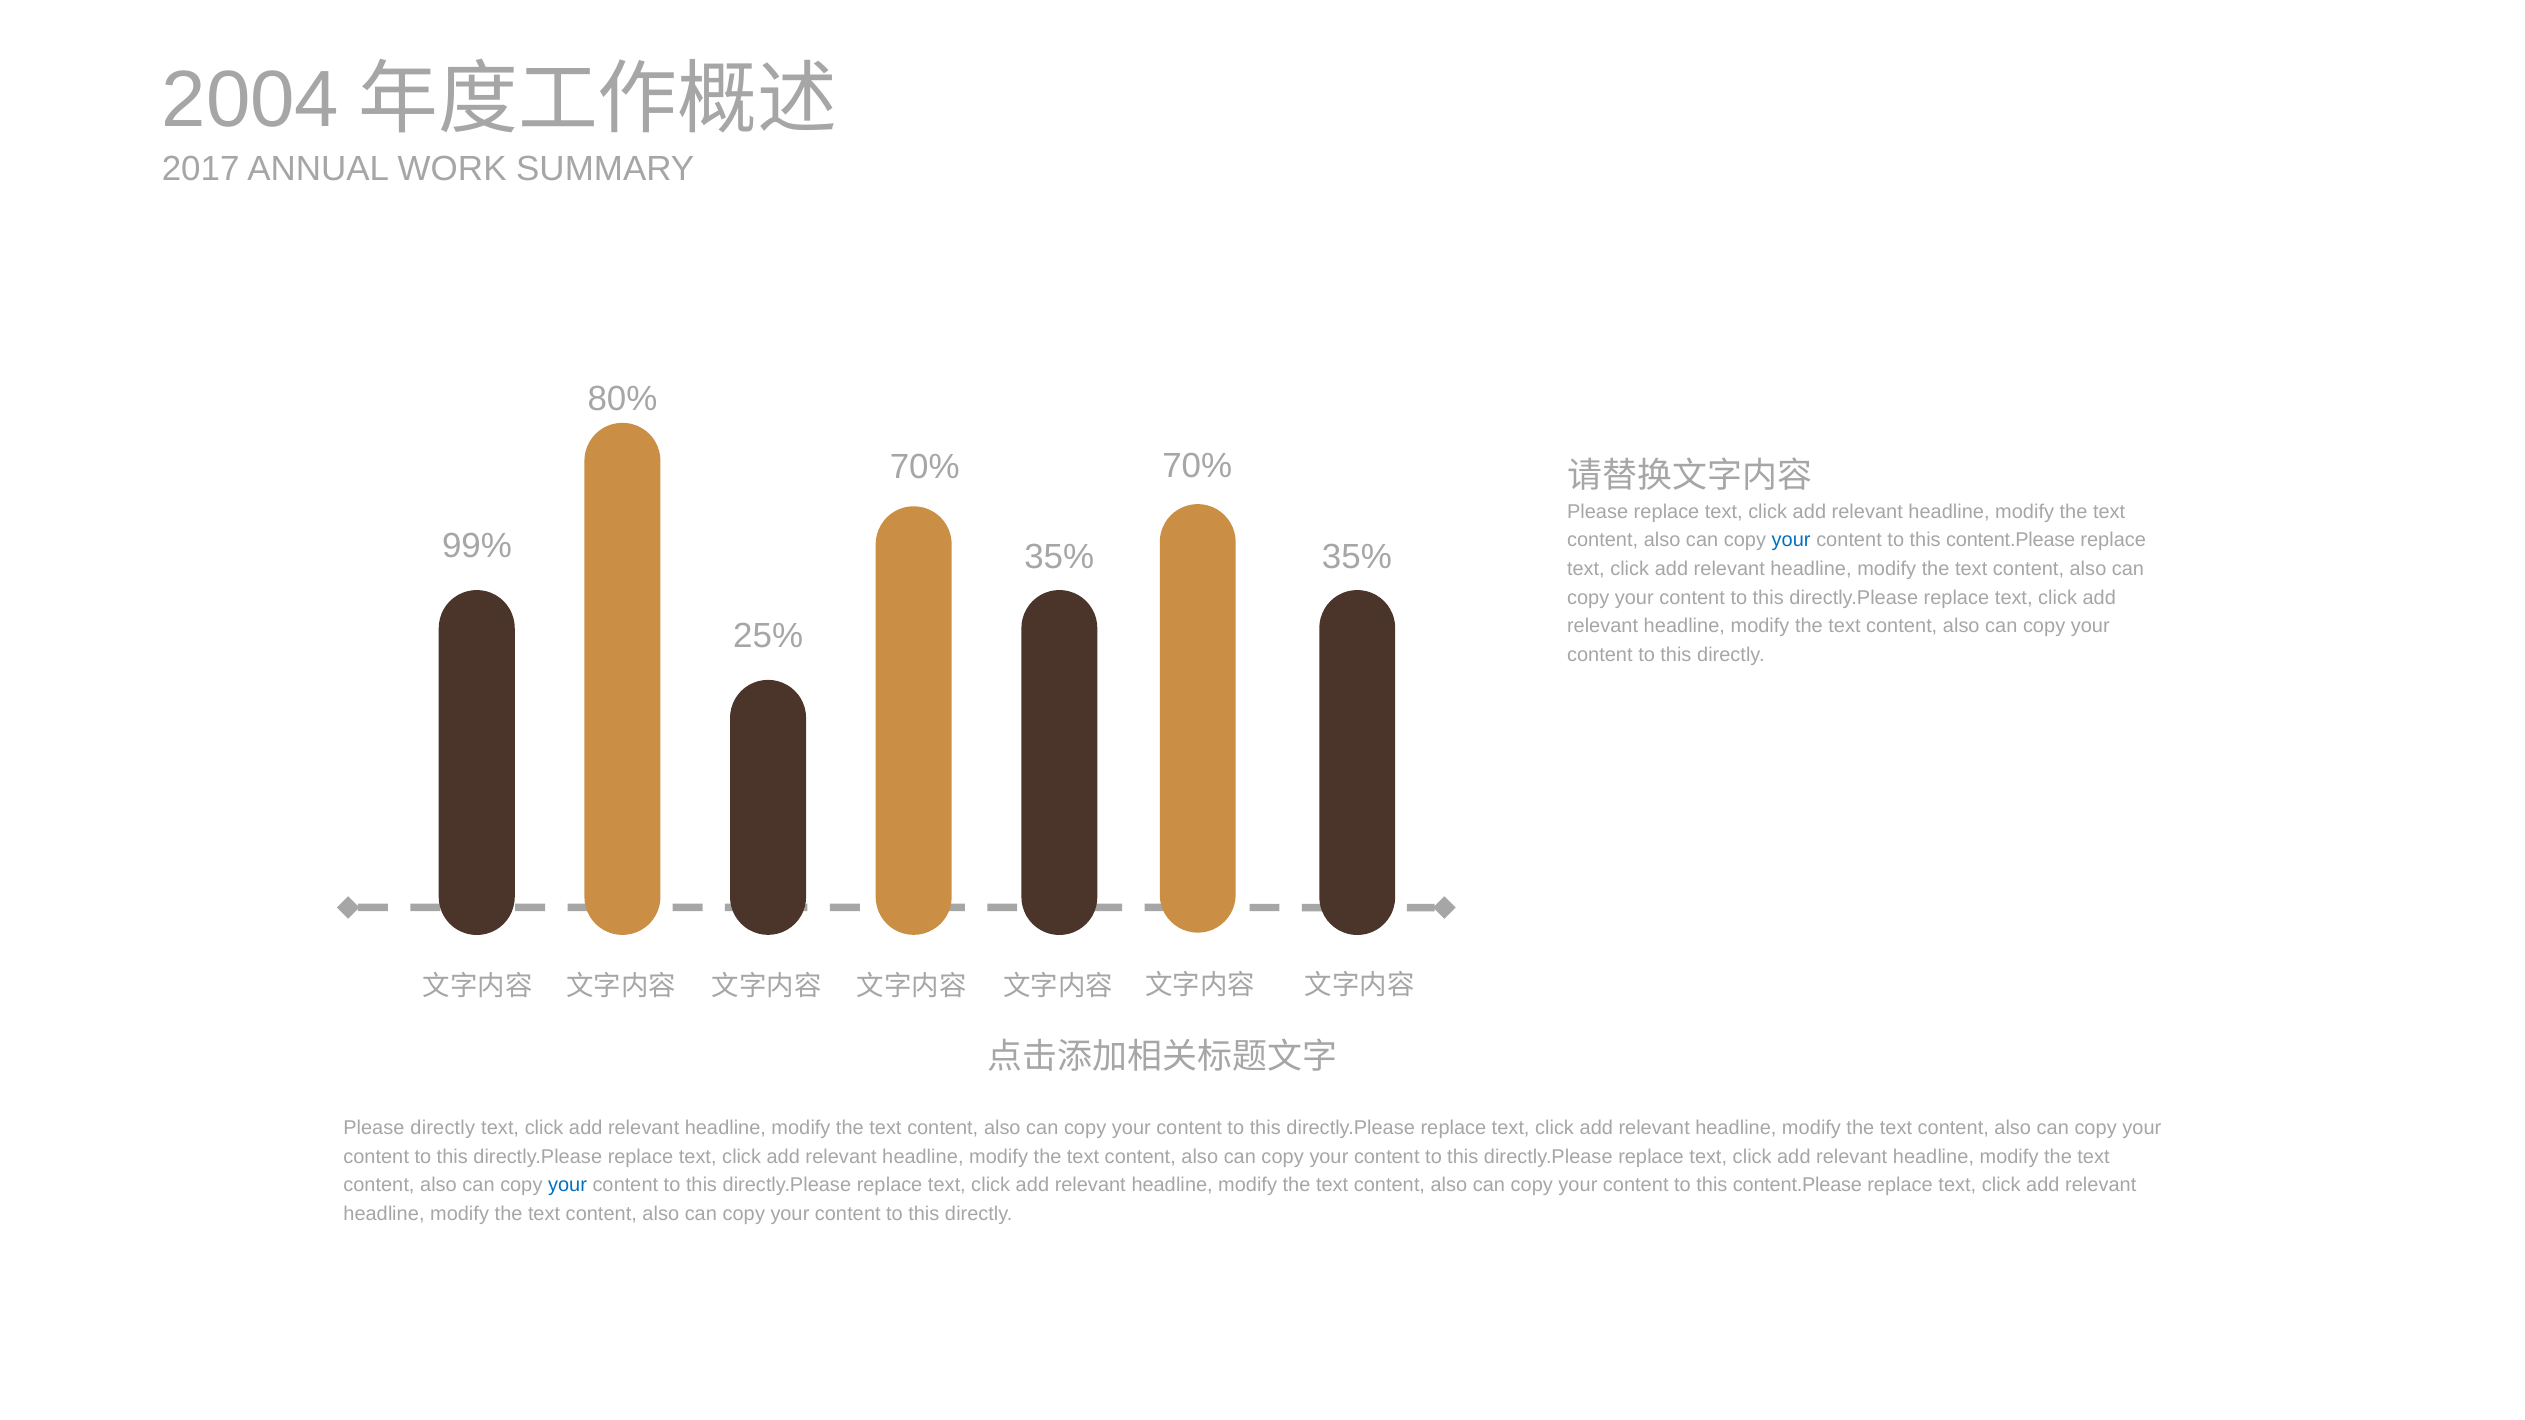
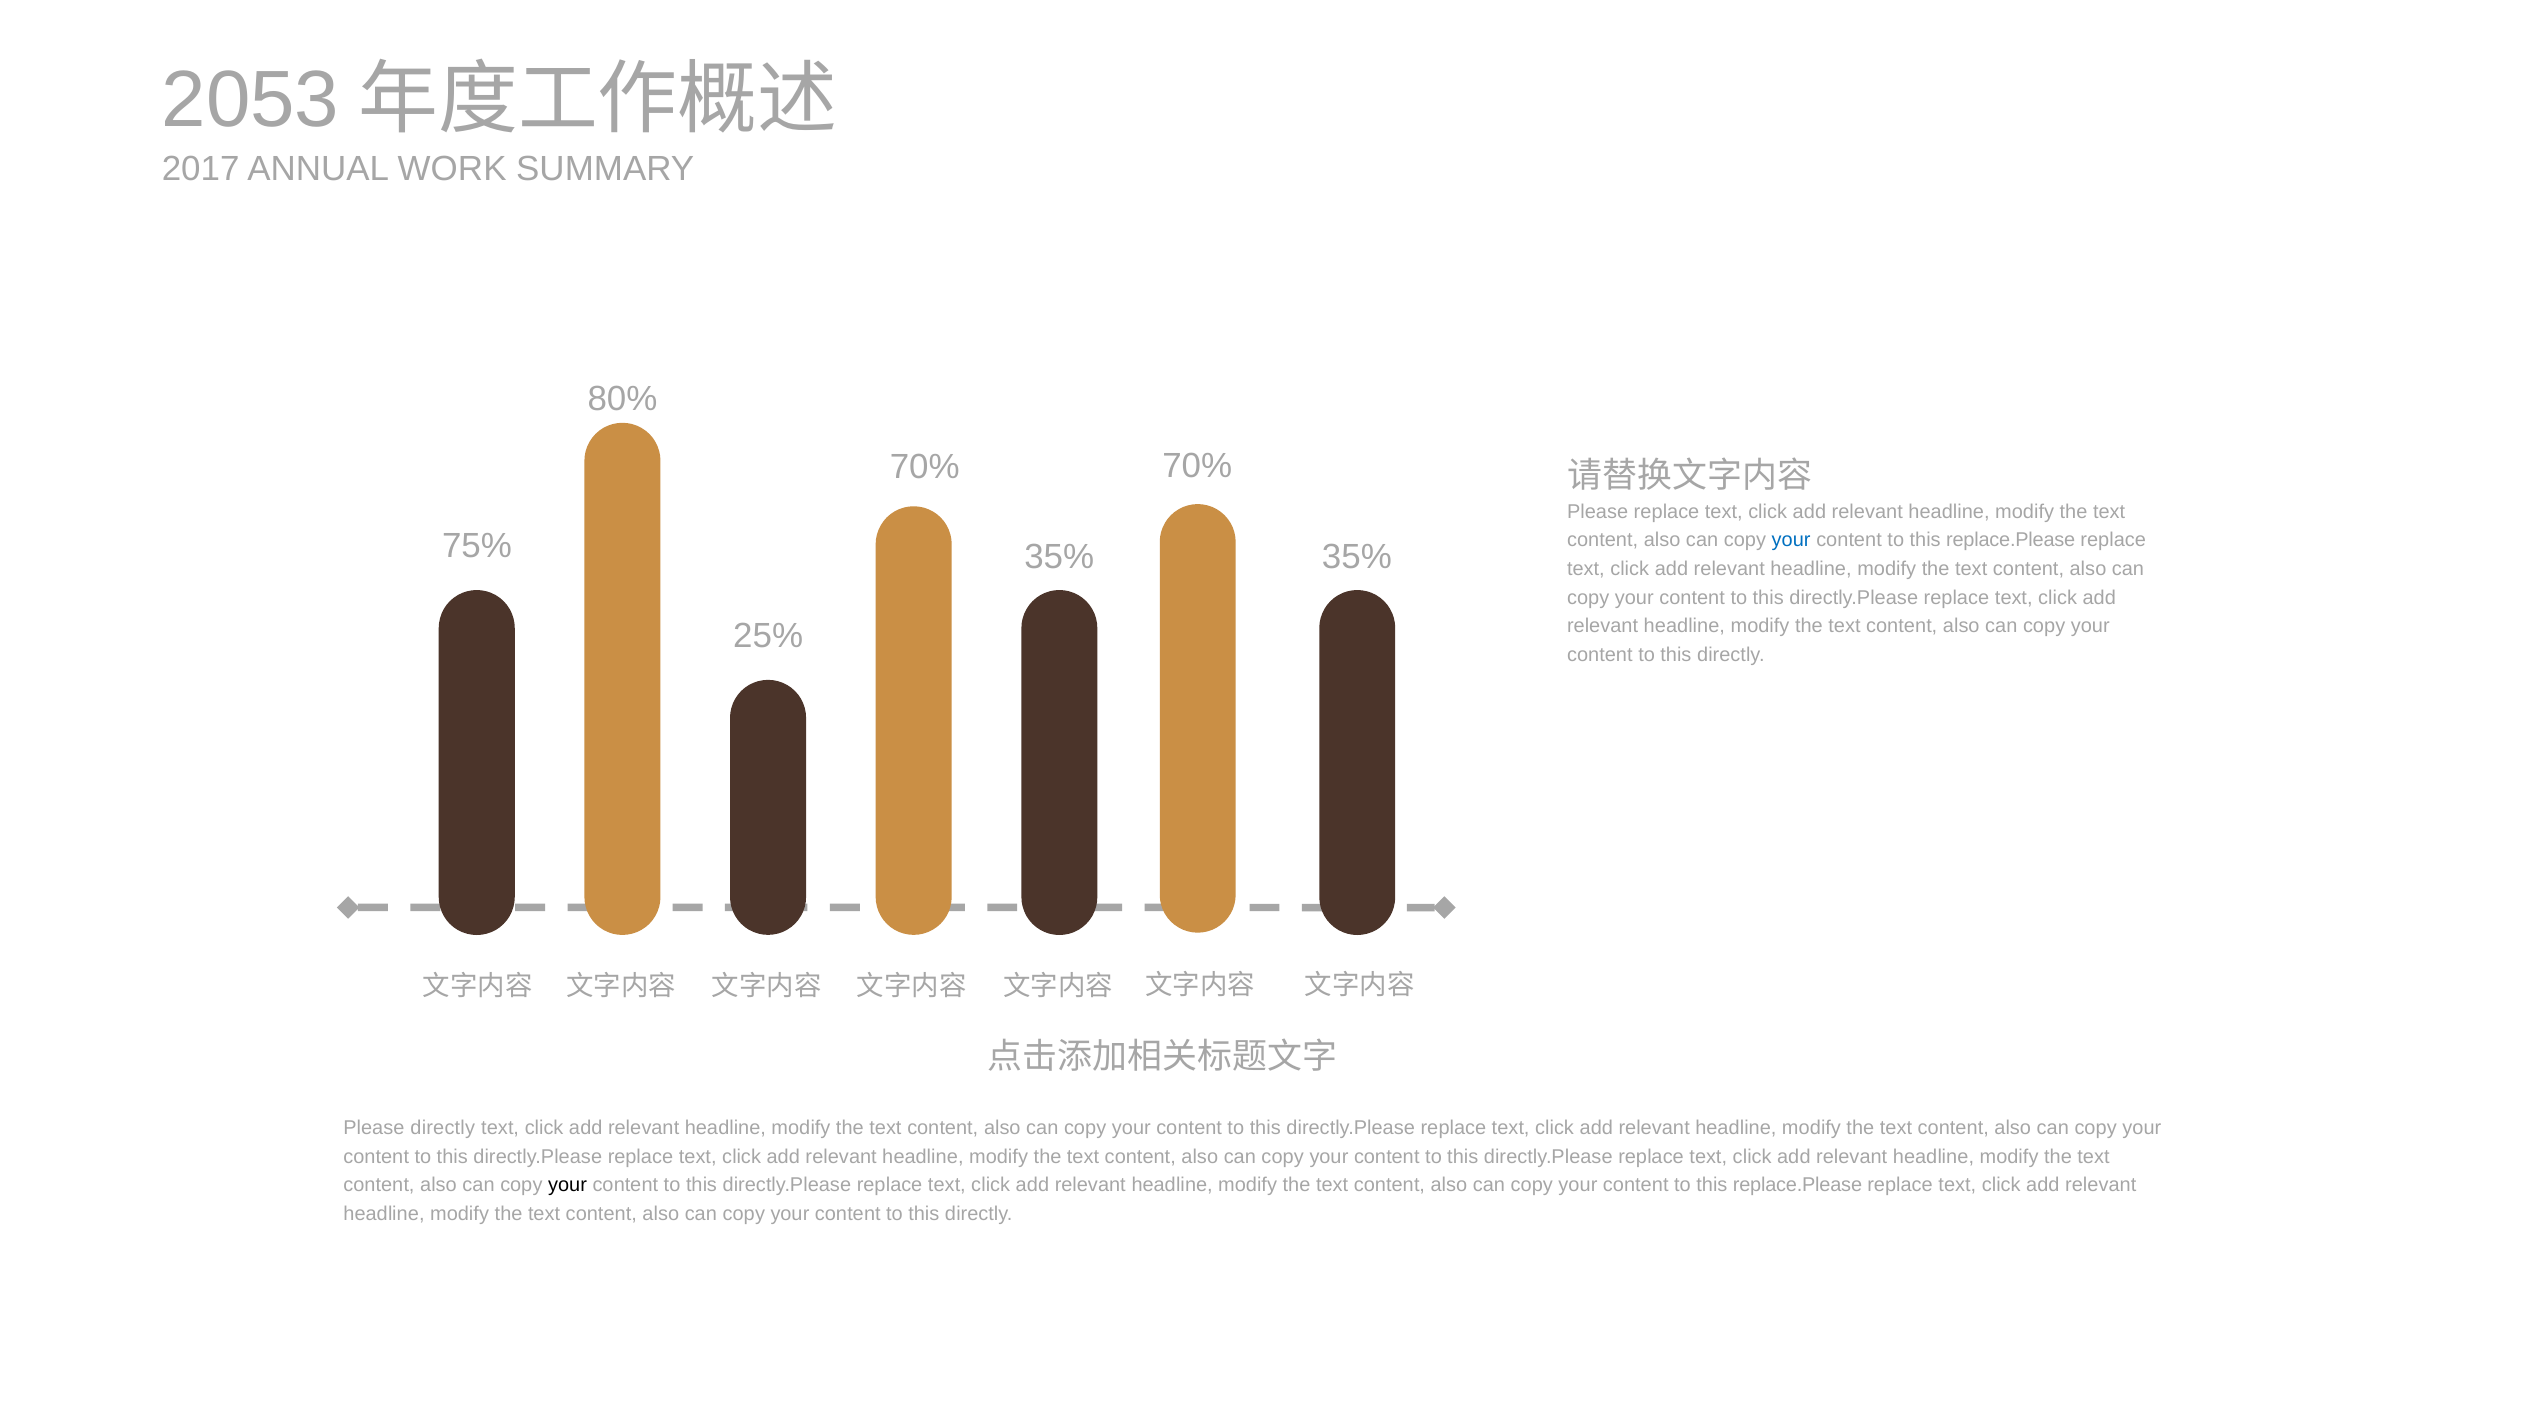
2004: 2004 -> 2053 (250, 100)
99%: 99% -> 75% (477, 546)
content.Please: content.Please -> replace.Please (2011, 540)
your colour: blue -> black (568, 1186)
content.Please: content.Please -> replace.Please (1797, 1186)
